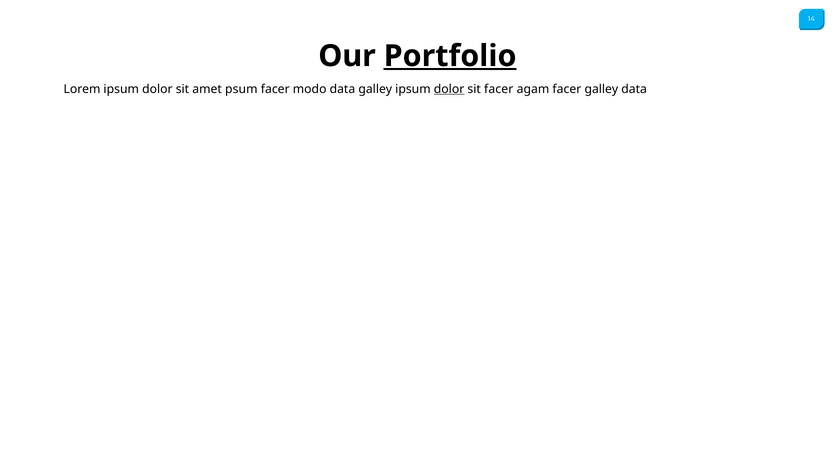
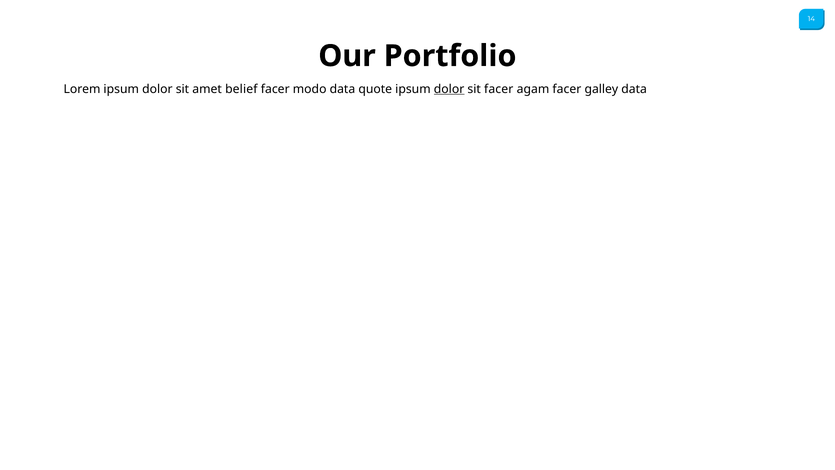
Portfolio underline: present -> none (450, 56)
psum: psum -> belief (241, 89)
data galley: galley -> quote (375, 89)
